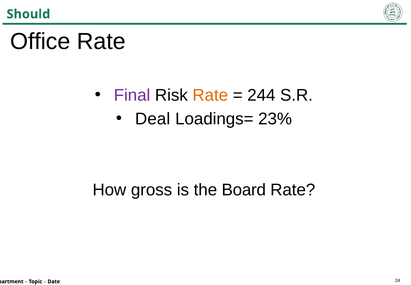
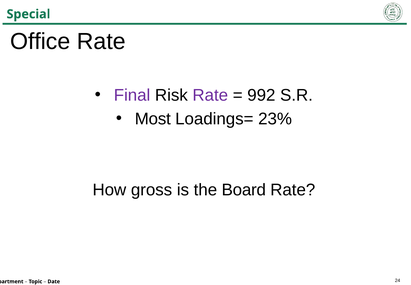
Should: Should -> Special (28, 14)
Rate colour: orange -> purple (210, 95)
244: 244 -> 992 (261, 95)
Deal: Deal -> Most (153, 119)
